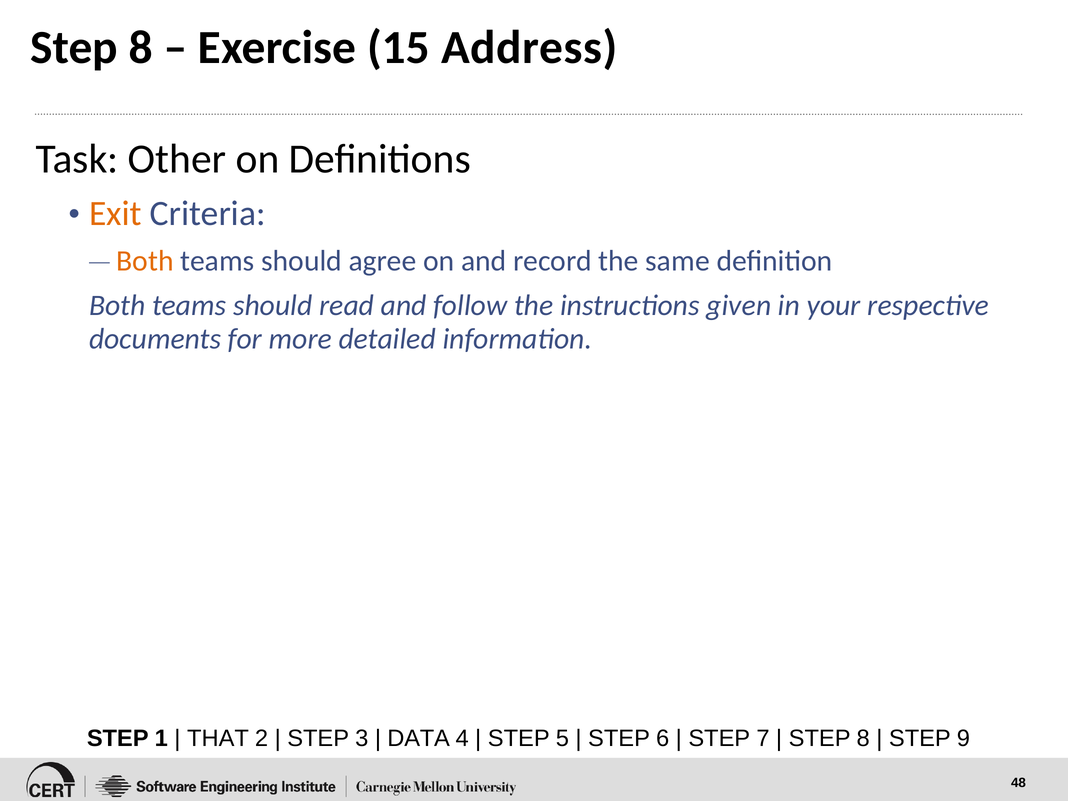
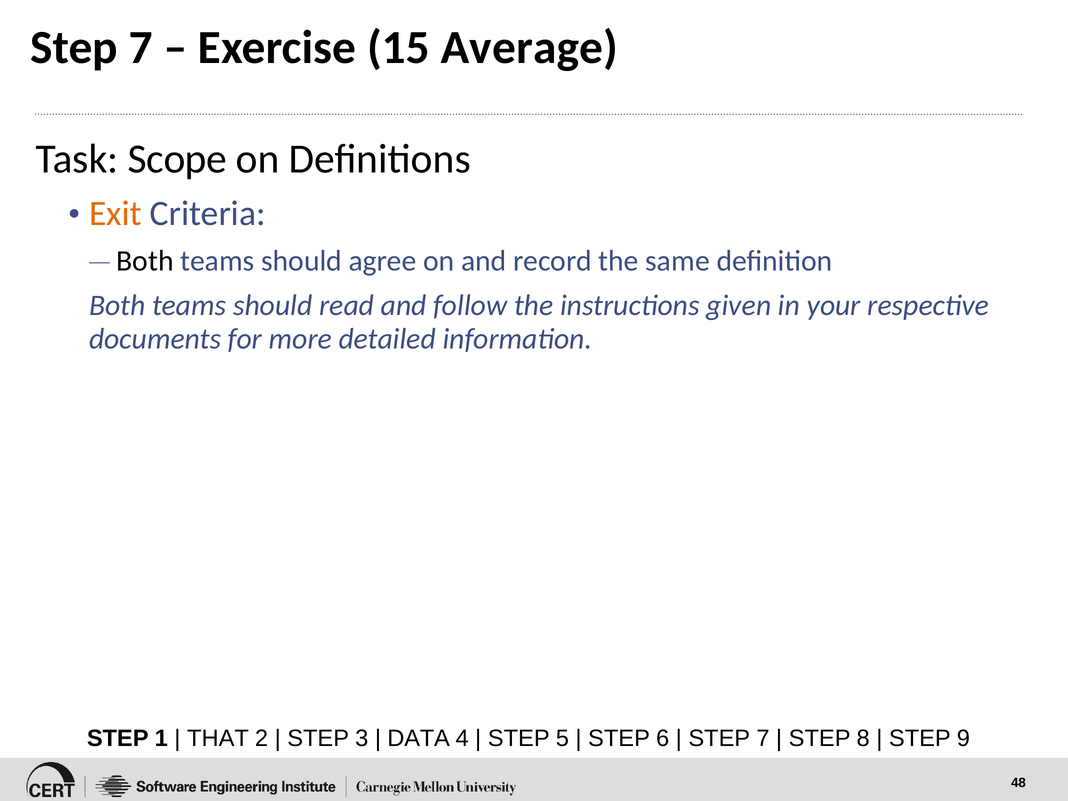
8: 8 -> 7 (141, 47)
Address: Address -> Average (529, 47)
Other: Other -> Scope (177, 159)
Both colour: orange -> black (145, 261)
